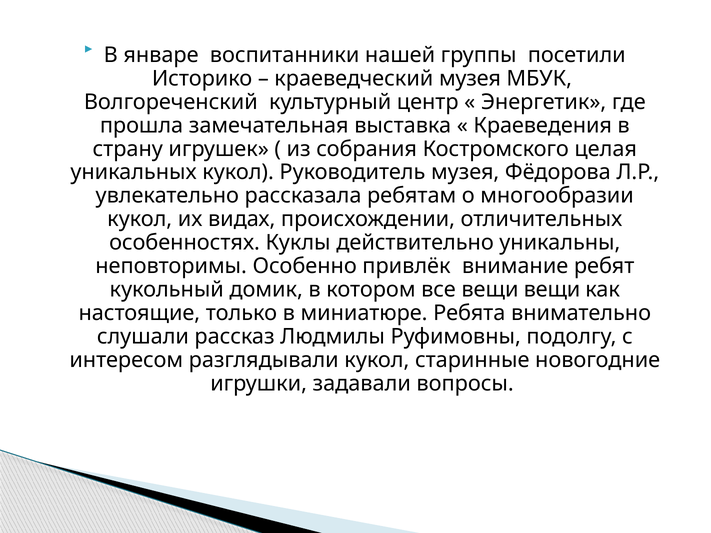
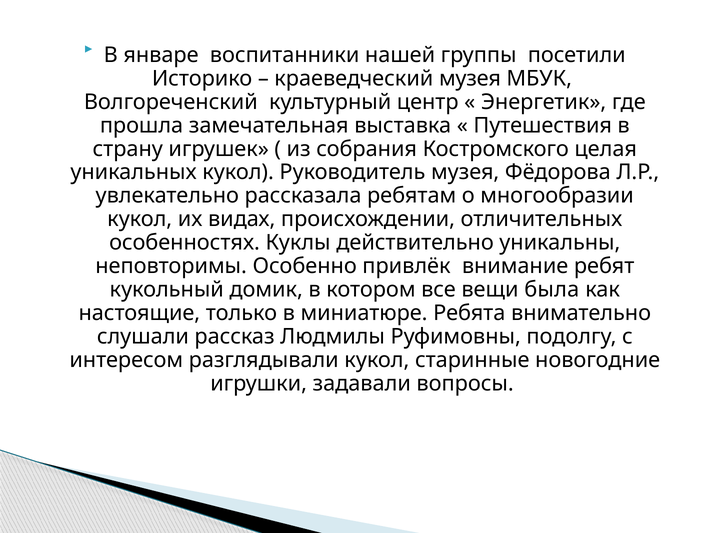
Краеведения: Краеведения -> Путешествия (543, 125)
вещи вещи: вещи -> была (552, 290)
